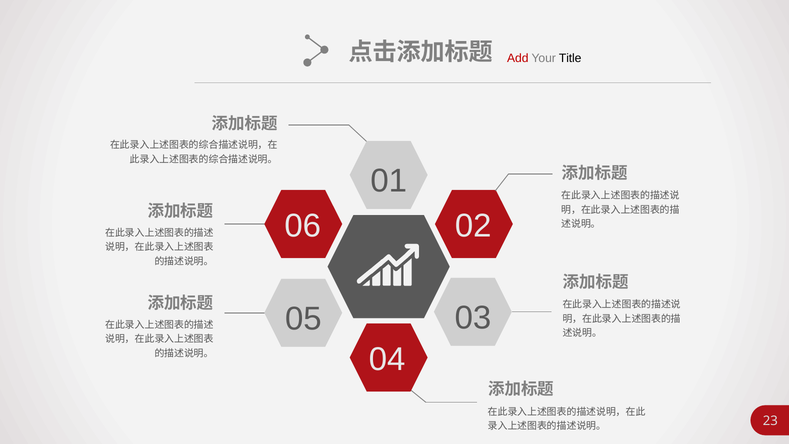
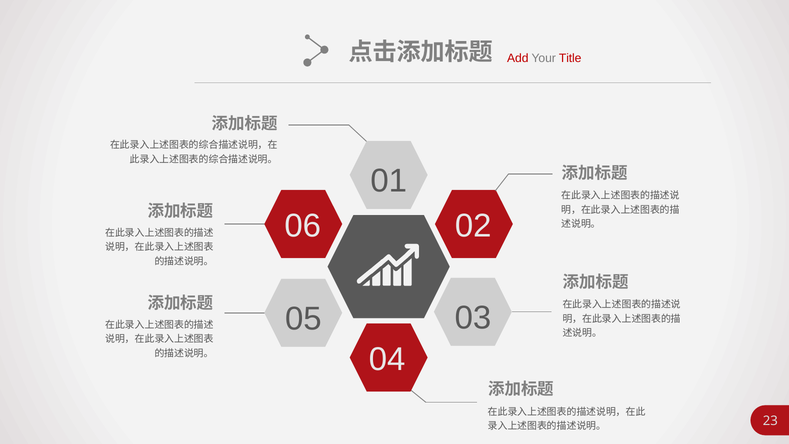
Title colour: black -> red (570, 58)
